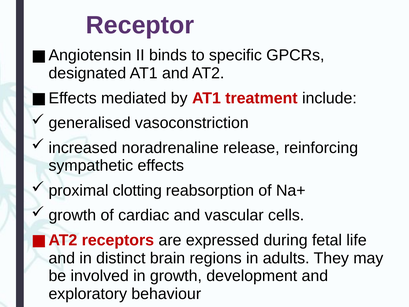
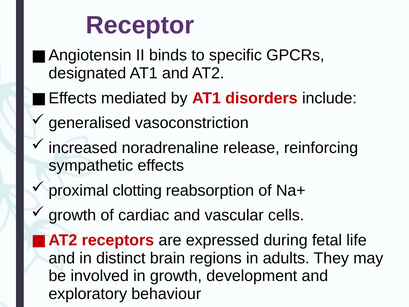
treatment: treatment -> disorders (261, 98)
